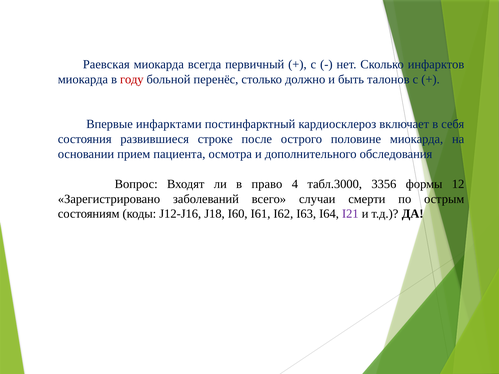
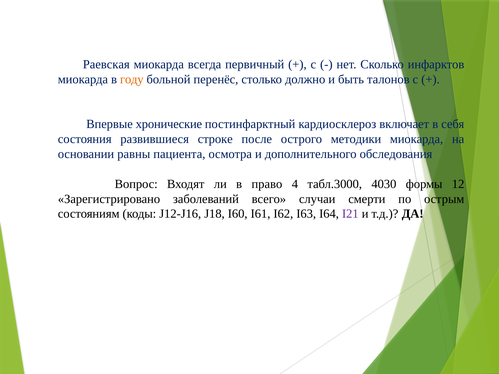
году colour: red -> orange (132, 79)
инфарктами: инфарктами -> хронические (169, 124)
половине: половине -> методики (356, 139)
прием: прием -> равны (134, 154)
3356: 3356 -> 4030 (384, 184)
